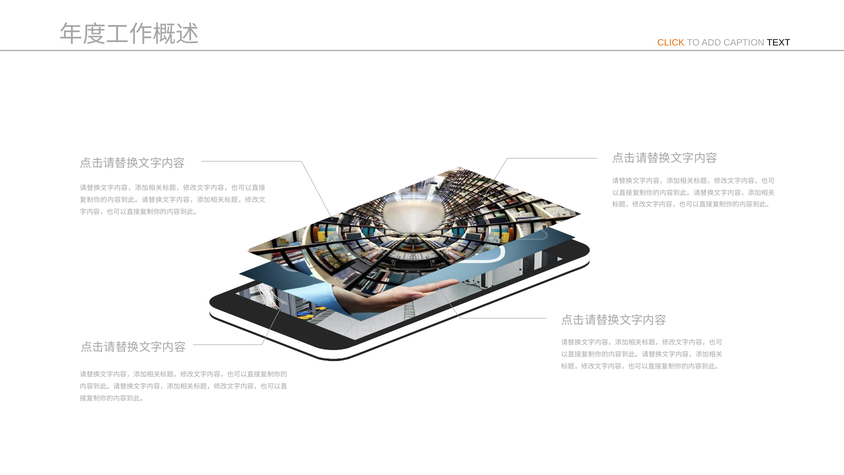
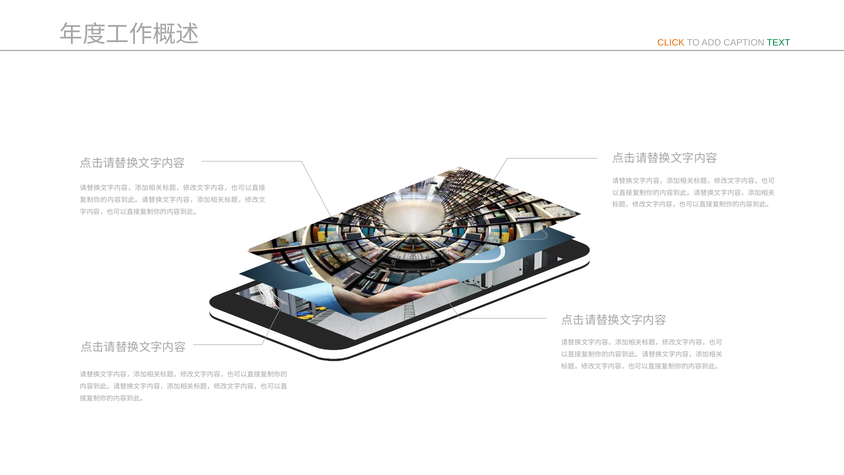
TEXT colour: black -> green (779, 43)
